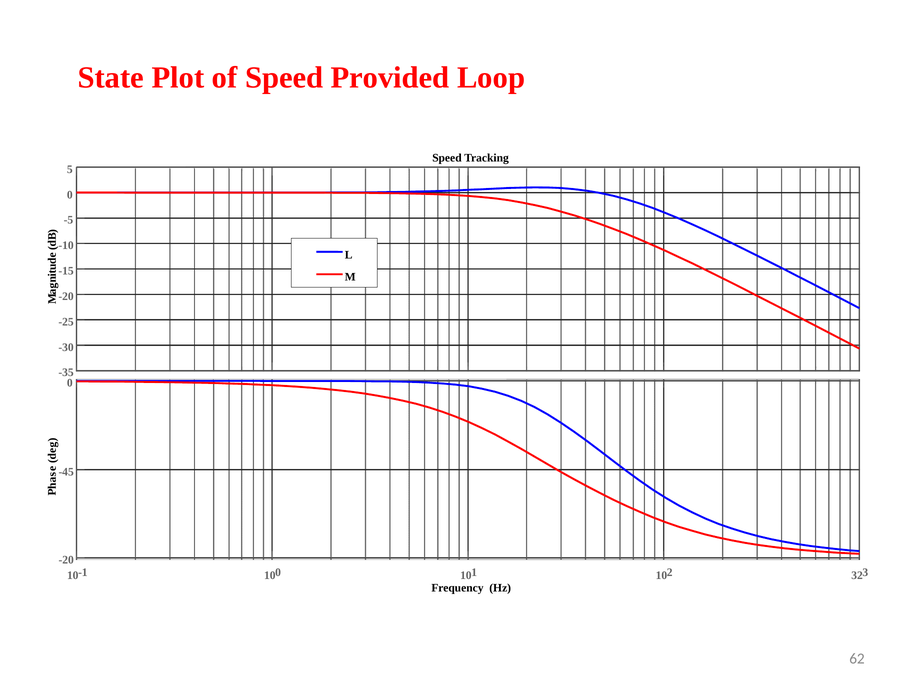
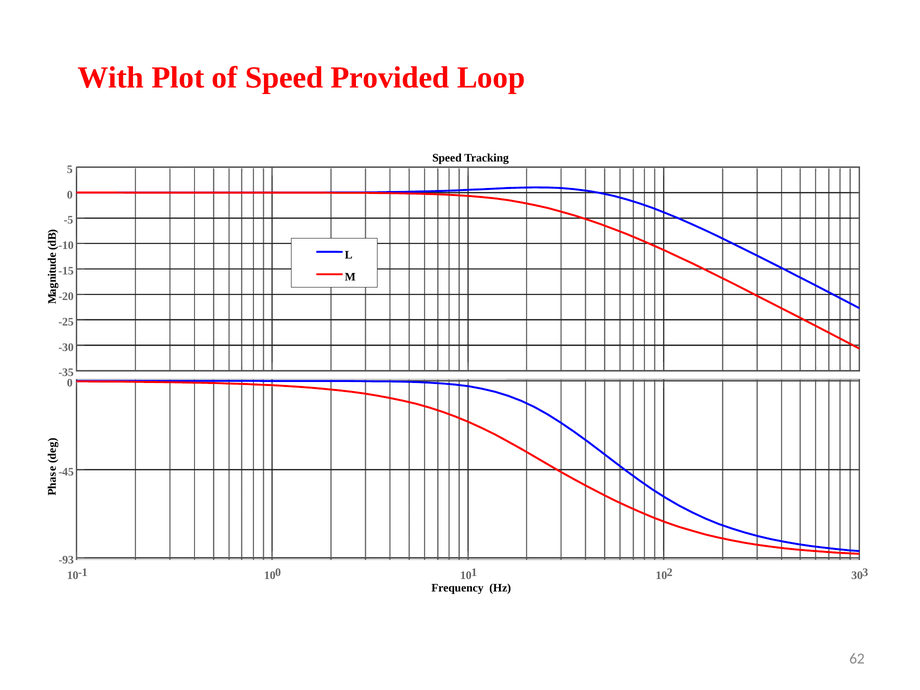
State: State -> With (111, 78)
-20: -20 -> -93 (66, 560)
32: 32 -> 30 (857, 576)
